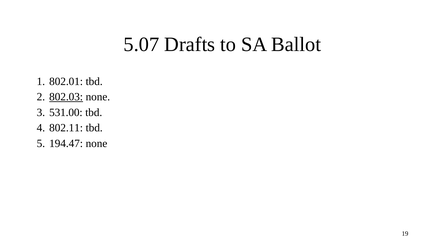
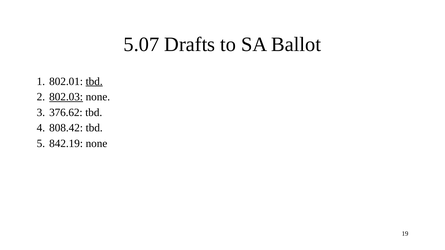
tbd underline: none -> present (94, 81)
531.00: 531.00 -> 376.62 (66, 113)
802.11: 802.11 -> 808.42 (66, 128)
194.47: 194.47 -> 842.19 (66, 144)
